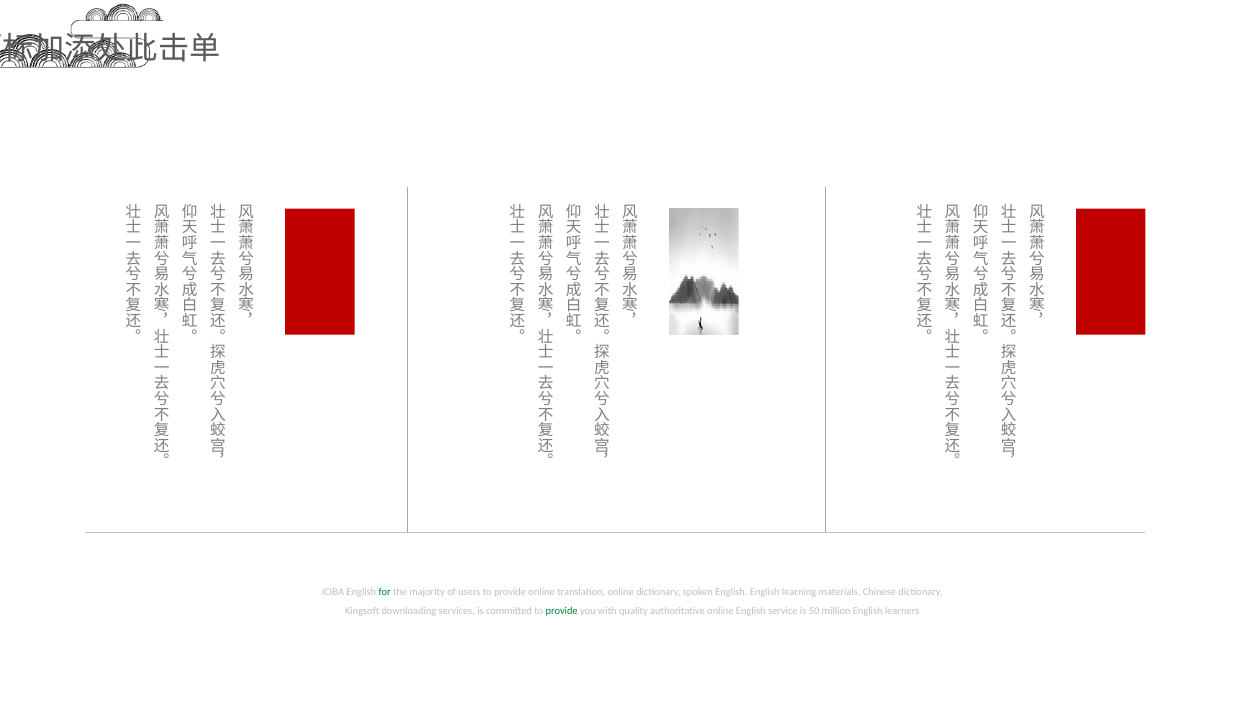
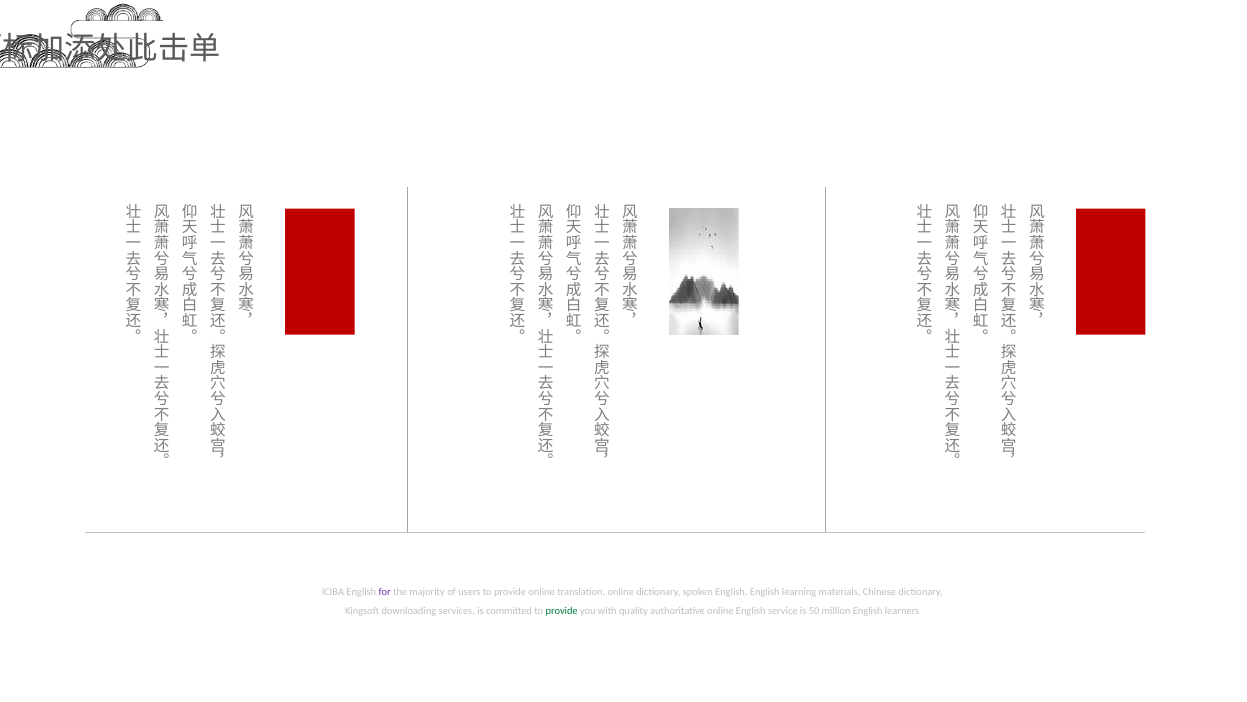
for colour: green -> purple (385, 592)
